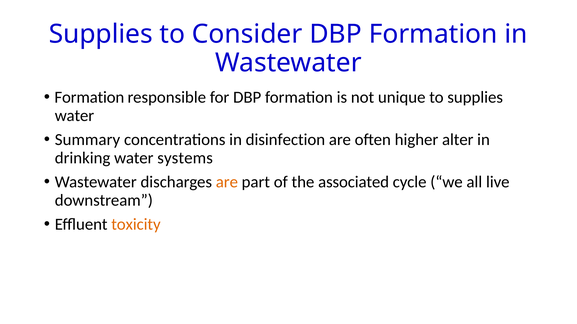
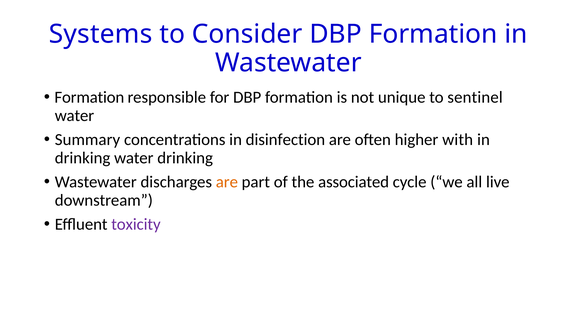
Supplies: Supplies -> Systems (101, 34)
to supplies: supplies -> sentinel (475, 98)
alter: alter -> with (458, 140)
water systems: systems -> drinking (185, 158)
toxicity colour: orange -> purple (136, 225)
